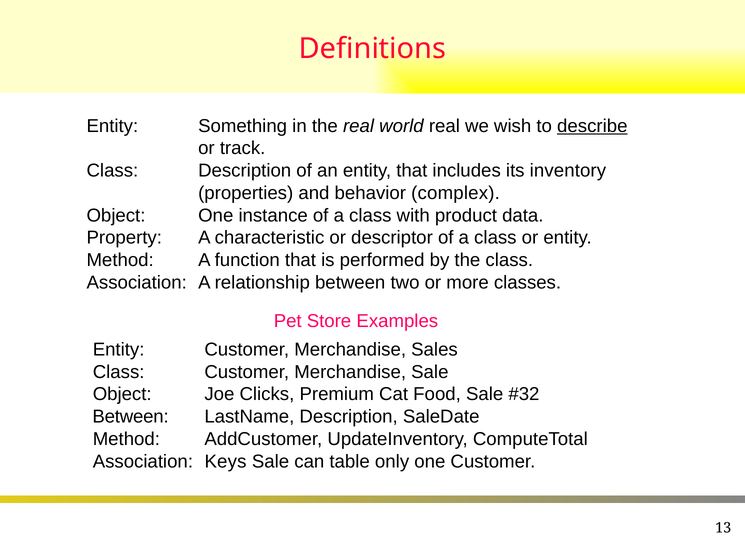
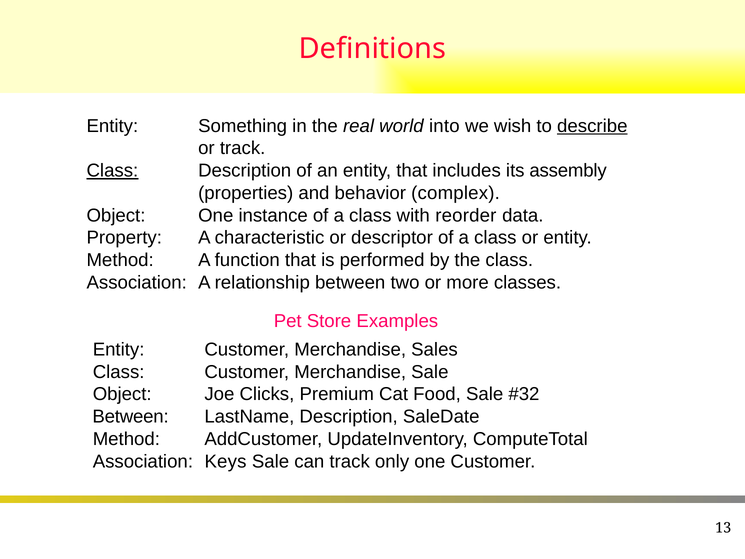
world real: real -> into (444, 126)
Class underline: none -> present (112, 171)
inventory: inventory -> assembly (568, 171)
product: product -> reorder (466, 215)
can table: table -> track (350, 461)
